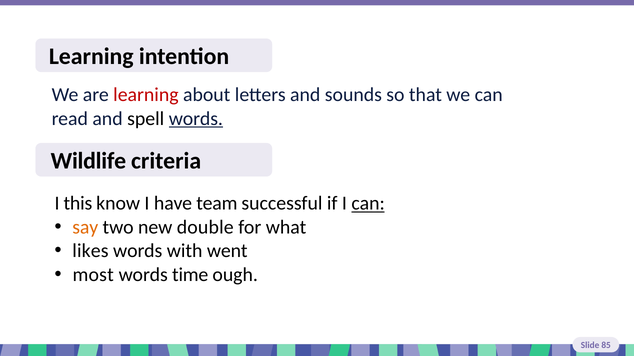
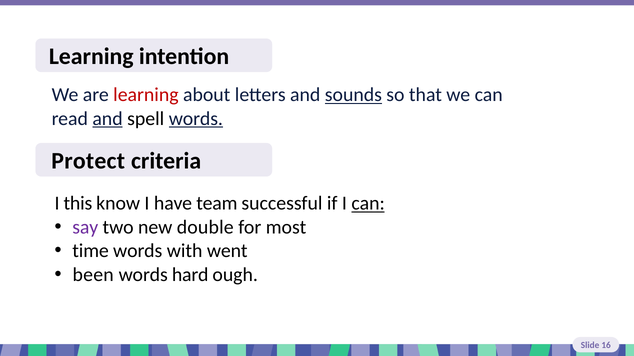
sounds underline: none -> present (353, 95)
and underline: none -> present (108, 119)
Wildlife: Wildlife -> Protect (88, 161)
say colour: orange -> purple (85, 228)
what: what -> most (286, 228)
likes: likes -> time (91, 251)
most: most -> been (93, 275)
time: time -> hard (190, 275)
85: 85 -> 16 (606, 346)
